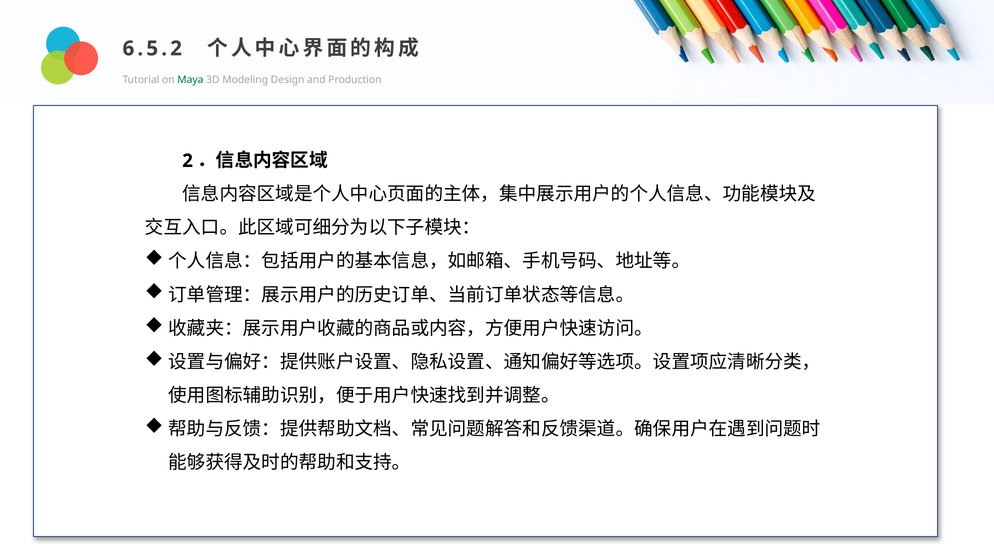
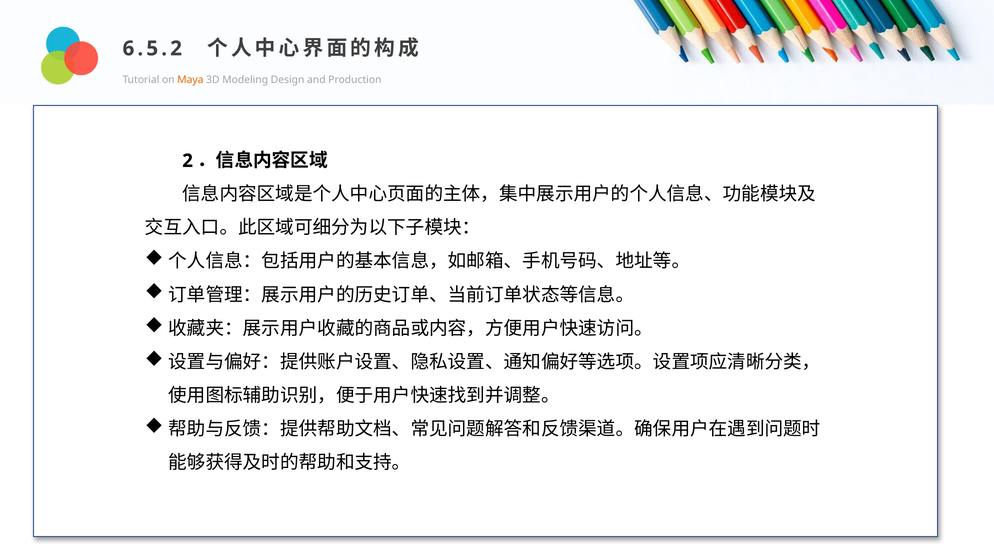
Maya colour: green -> orange (190, 80)
